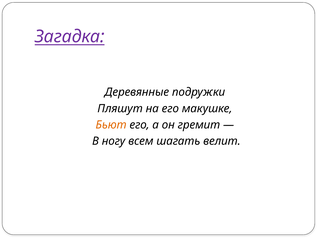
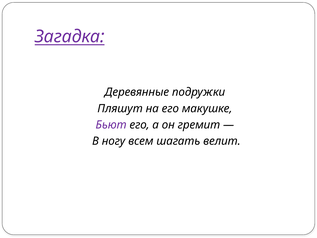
Бьют colour: orange -> purple (111, 125)
